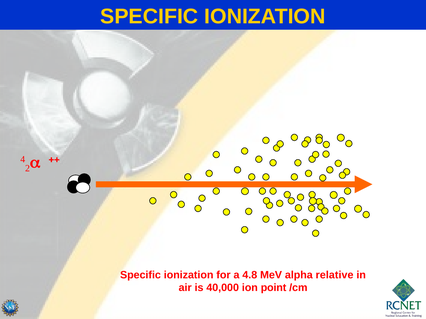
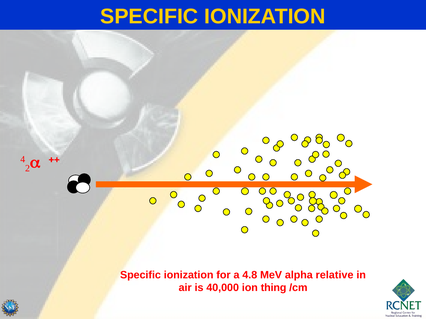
point: point -> thing (274, 288)
